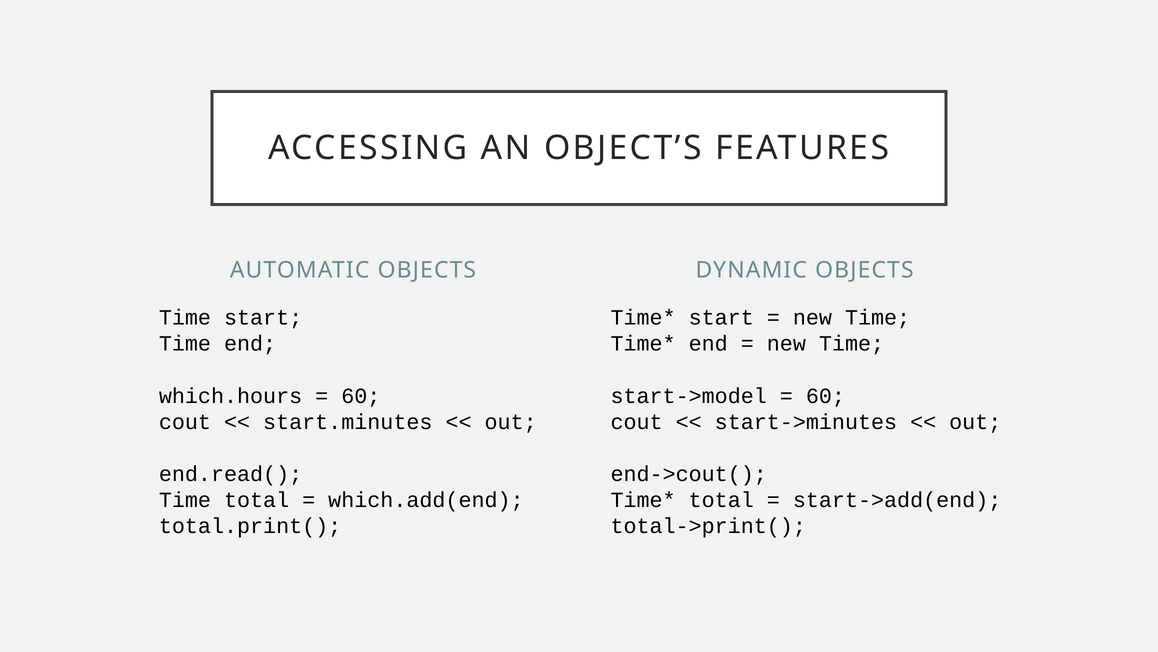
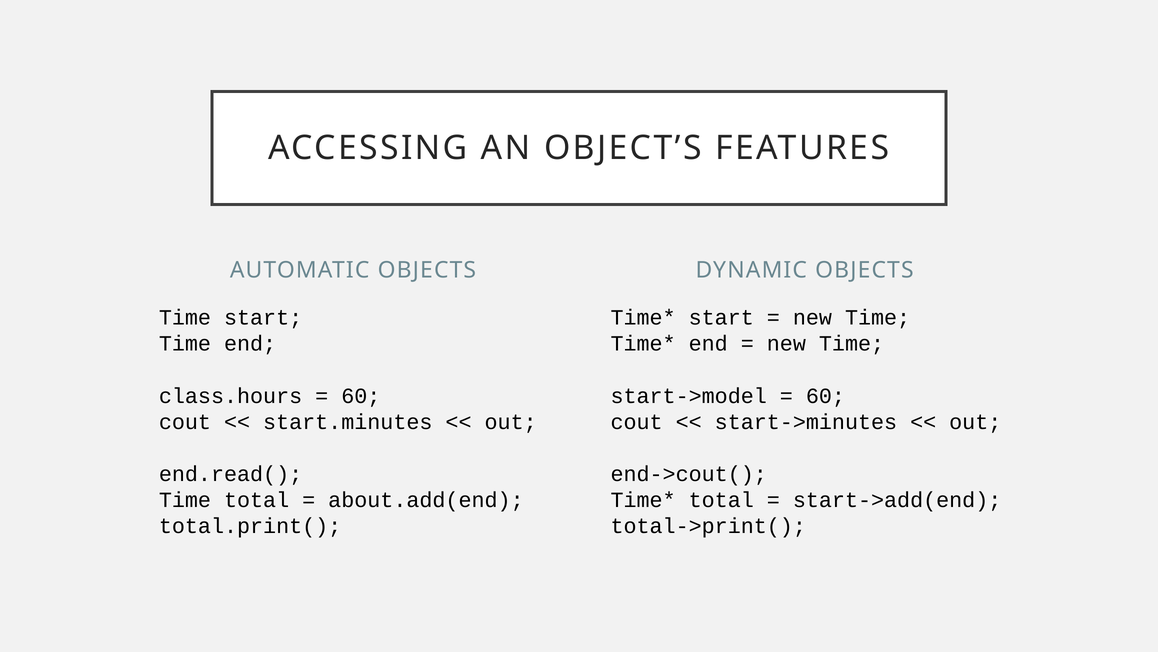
which.hours: which.hours -> class.hours (231, 395)
which.add(end: which.add(end -> about.add(end (426, 500)
